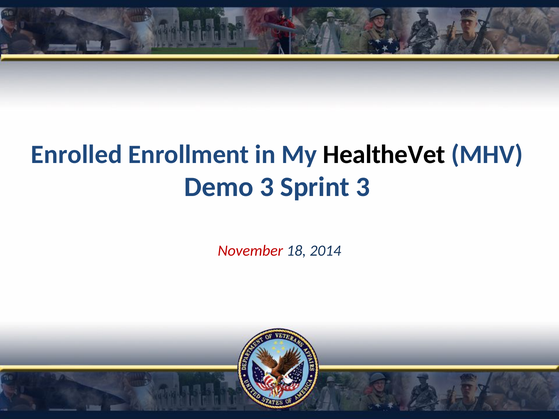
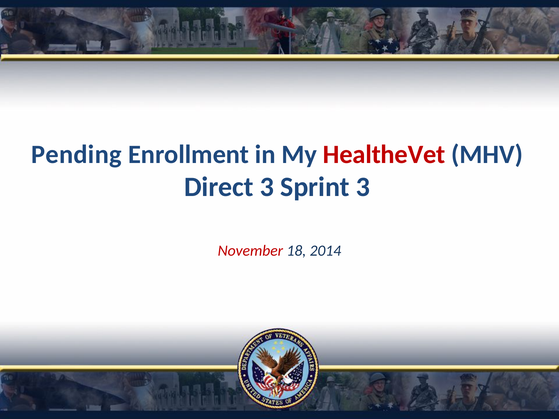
Enrolled: Enrolled -> Pending (76, 154)
HealtheVet colour: black -> red (384, 154)
Demo: Demo -> Direct (219, 187)
